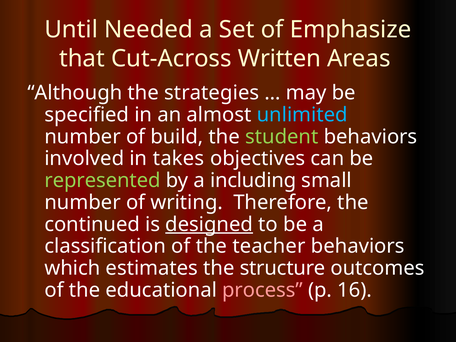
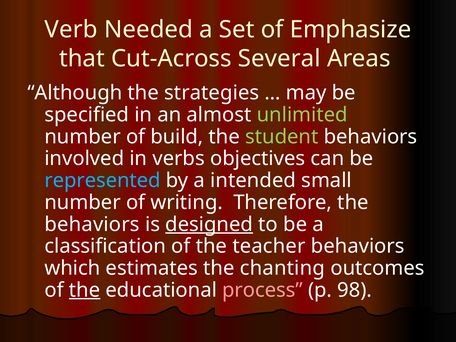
Until: Until -> Verb (71, 30)
Written: Written -> Several (279, 58)
unlimited colour: light blue -> light green (302, 115)
takes: takes -> verbs (179, 159)
represented colour: light green -> light blue (103, 181)
including: including -> intended (253, 181)
continued: continued -> behaviors (92, 224)
structure: structure -> chanting (282, 268)
the underline: none -> present (85, 290)
16: 16 -> 98 (355, 290)
